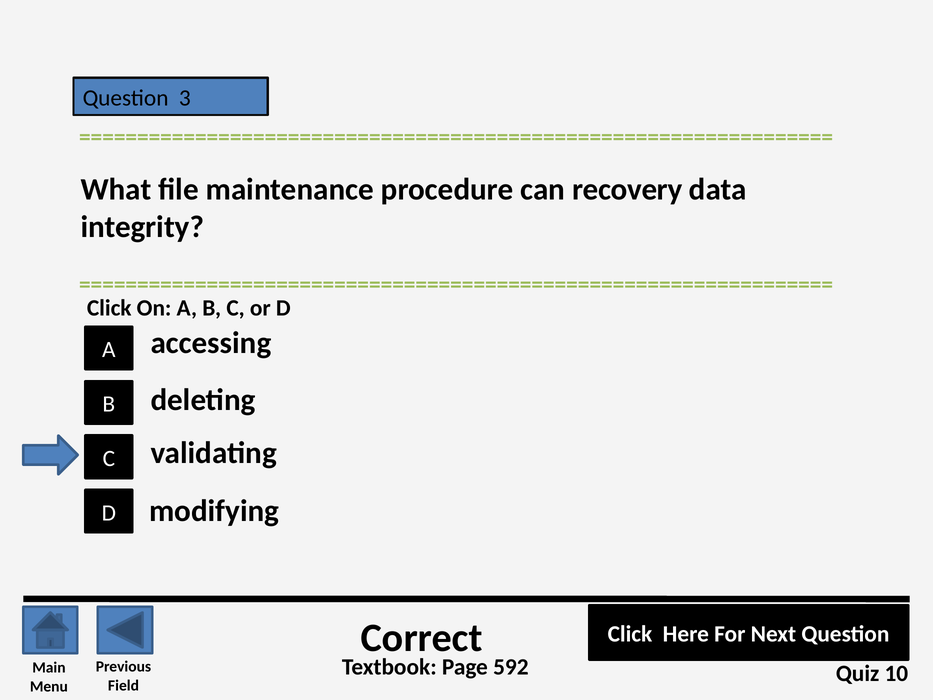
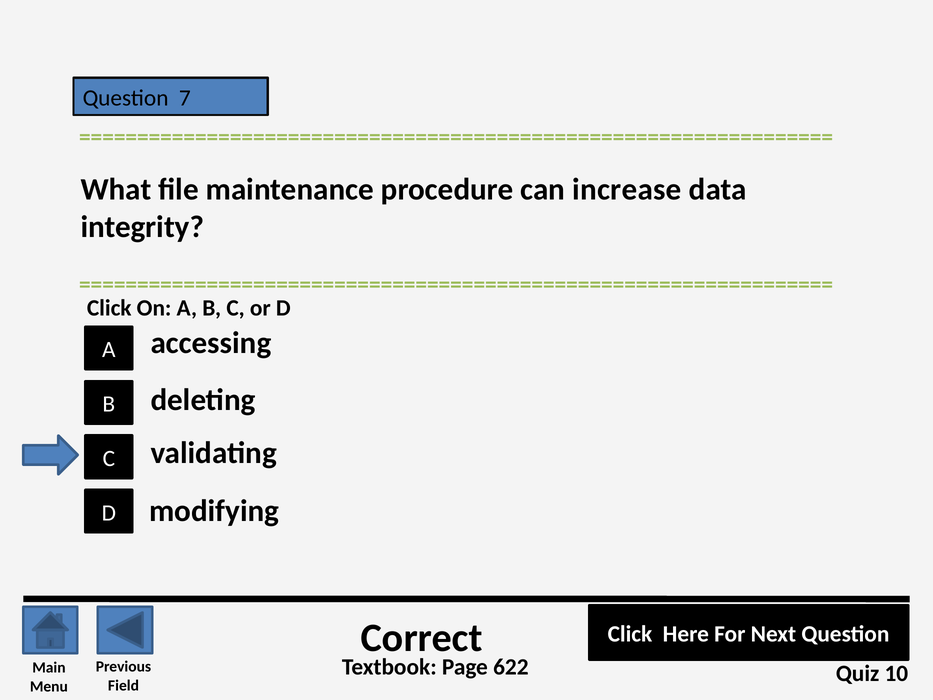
3: 3 -> 7 (185, 98)
recovery: recovery -> increase (627, 189)
592: 592 -> 622 (511, 667)
